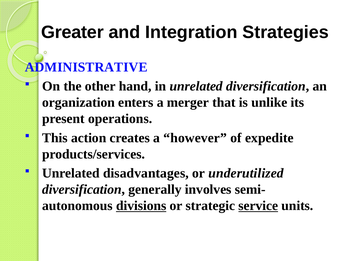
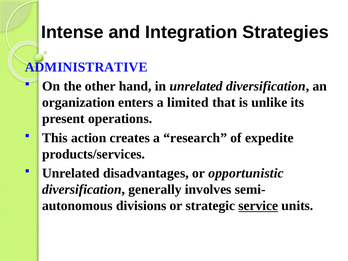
Greater: Greater -> Intense (72, 32)
merger: merger -> limited (188, 102)
however: however -> research (195, 138)
underutilized: underutilized -> opportunistic (246, 173)
divisions underline: present -> none (141, 206)
